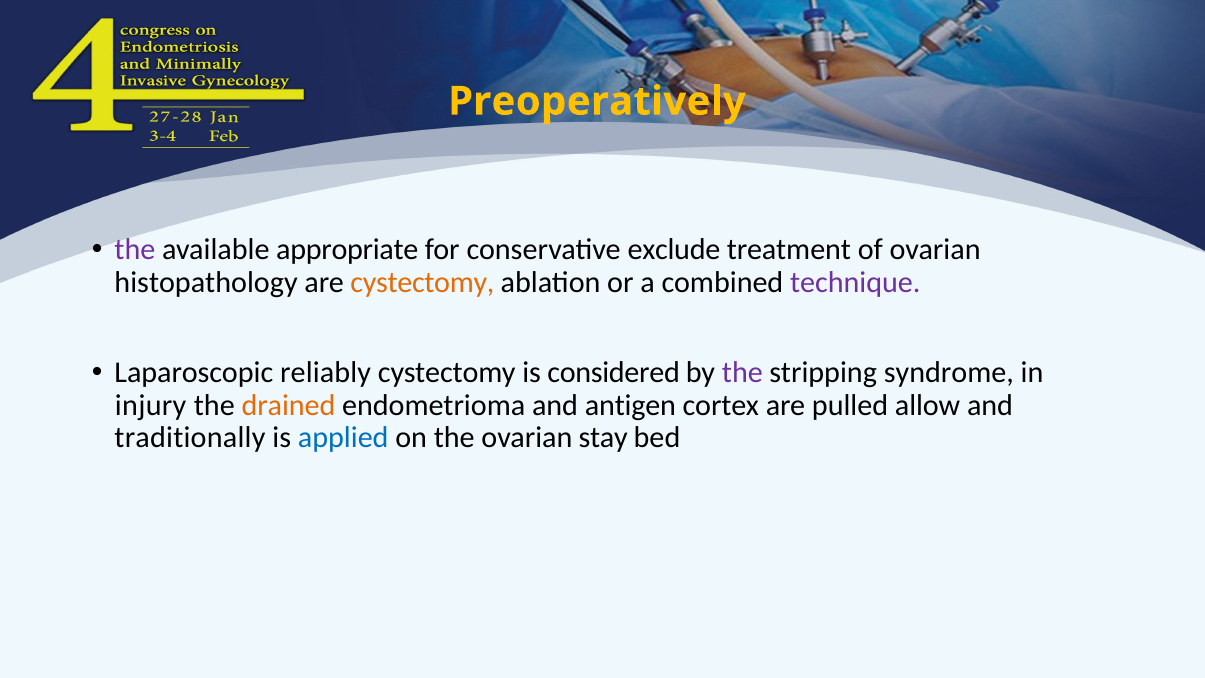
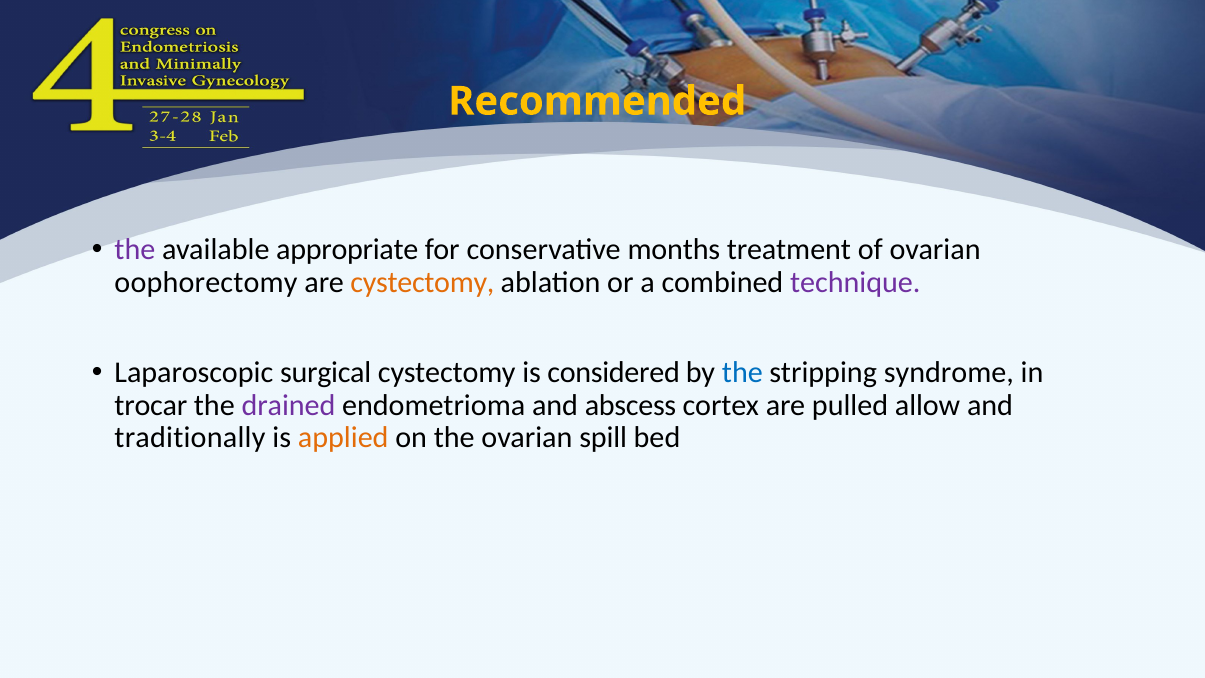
Preoperatively: Preoperatively -> Recommended (597, 101)
exclude: exclude -> months (674, 250)
histopathology: histopathology -> oophorectomy (206, 282)
reliably: reliably -> surgical (326, 372)
the colour: purple -> blue (742, 372)
injury: injury -> trocar (151, 405)
drained colour: orange -> purple (288, 405)
antigen: antigen -> abscess (631, 405)
applied colour: blue -> orange (343, 437)
stay: stay -> spill (603, 437)
